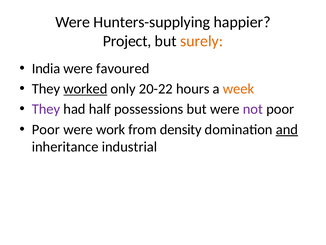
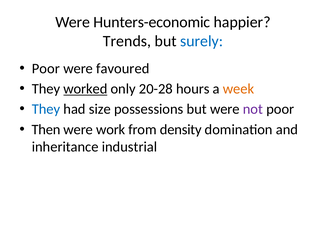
Hunters-supplying: Hunters-supplying -> Hunters-economic (152, 22)
Project: Project -> Trends (127, 41)
surely colour: orange -> blue (202, 41)
India: India -> Poor (46, 68)
20-22: 20-22 -> 20-28 (156, 89)
They colour: purple -> blue (46, 109)
half: half -> size (100, 109)
Poor: Poor -> Then (46, 129)
and underline: present -> none (287, 129)
